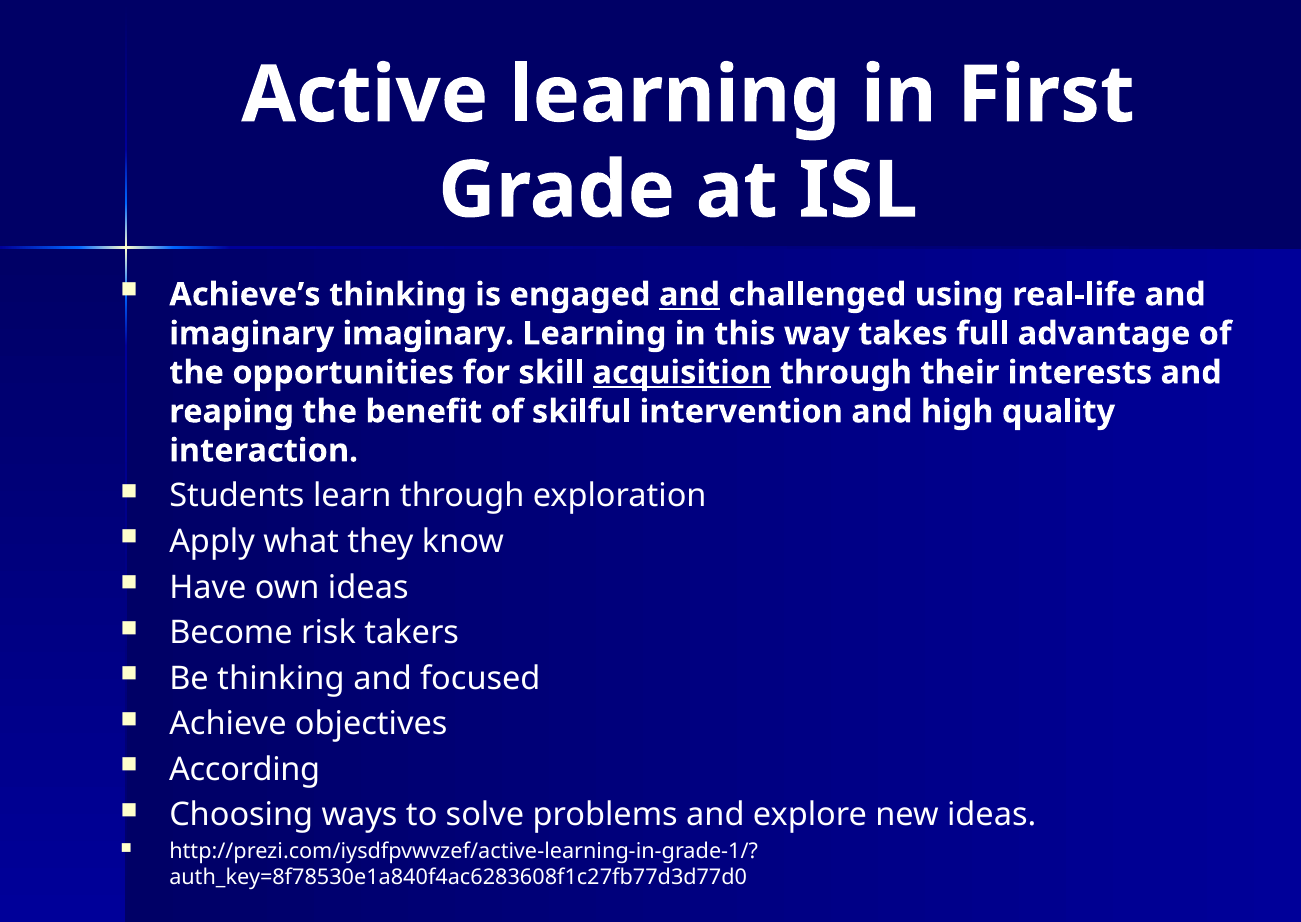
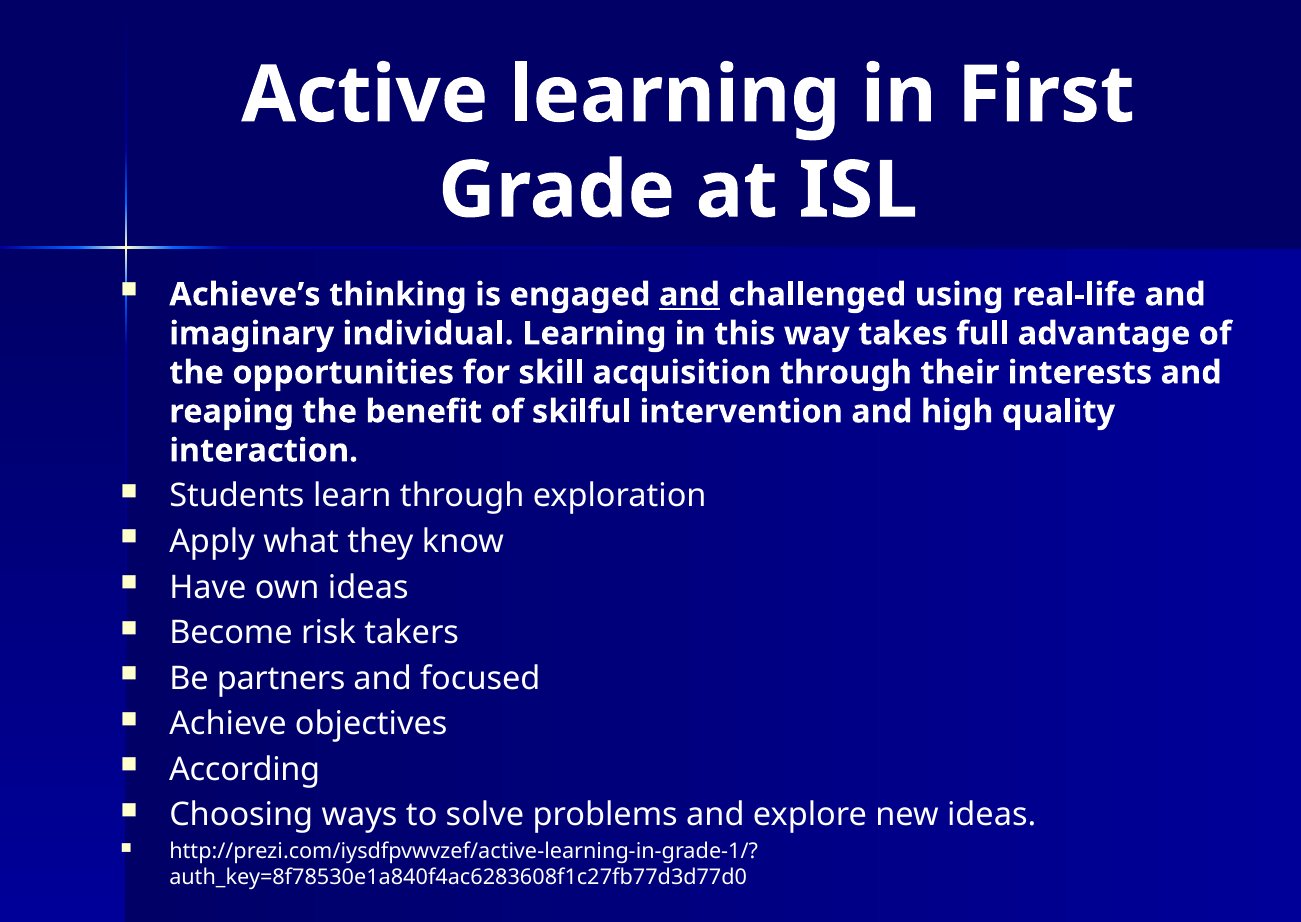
imaginary imaginary: imaginary -> individual (428, 334)
acquisition underline: present -> none (682, 373)
Be thinking: thinking -> partners (281, 678)
